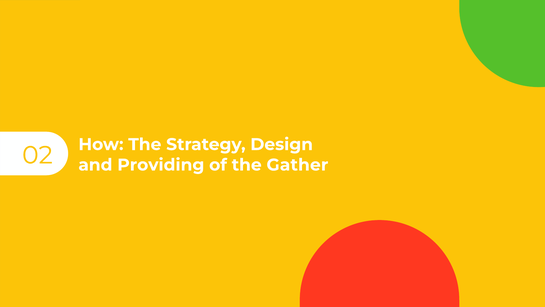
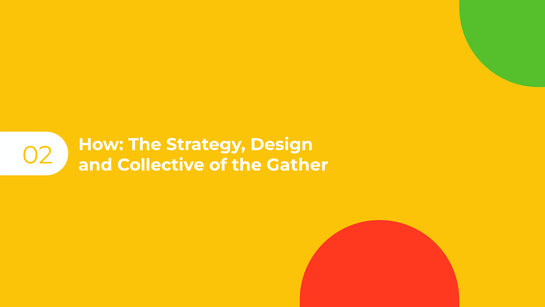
Providing: Providing -> Collective (161, 165)
